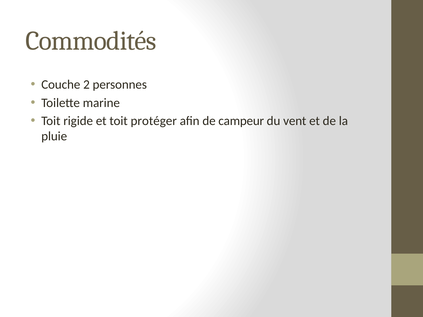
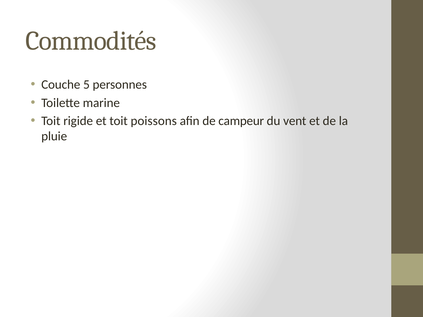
2: 2 -> 5 (86, 85)
protéger: protéger -> poissons (154, 121)
